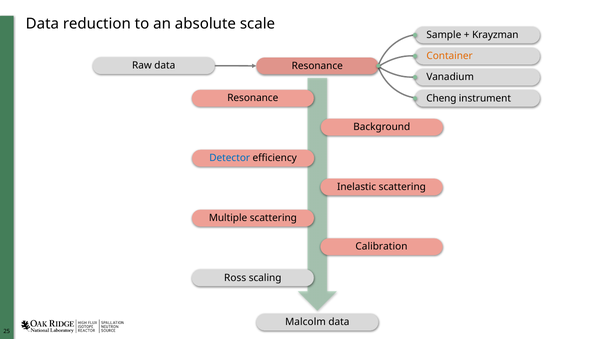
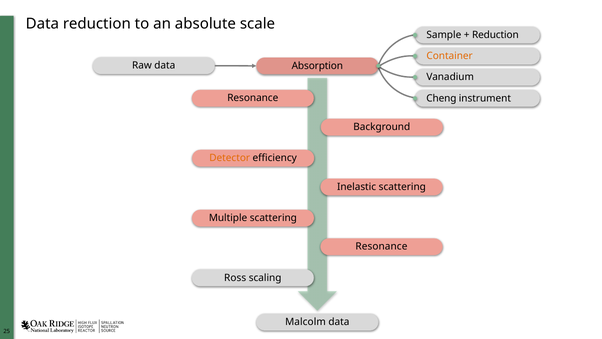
Krayzman: Krayzman -> Reduction (495, 35)
Resonance: Resonance -> Absorption (317, 66)
Detector colour: blue -> orange (230, 158)
Calibration: Calibration -> Resonance (381, 246)
